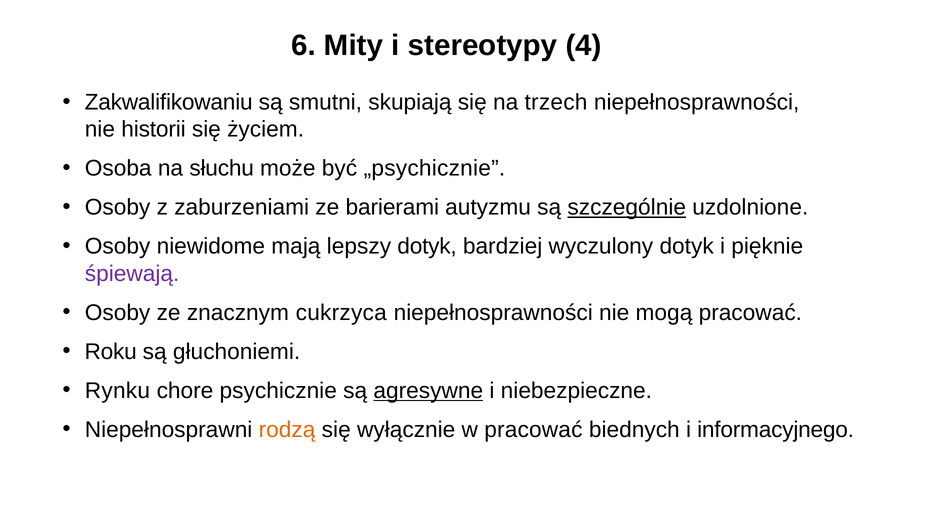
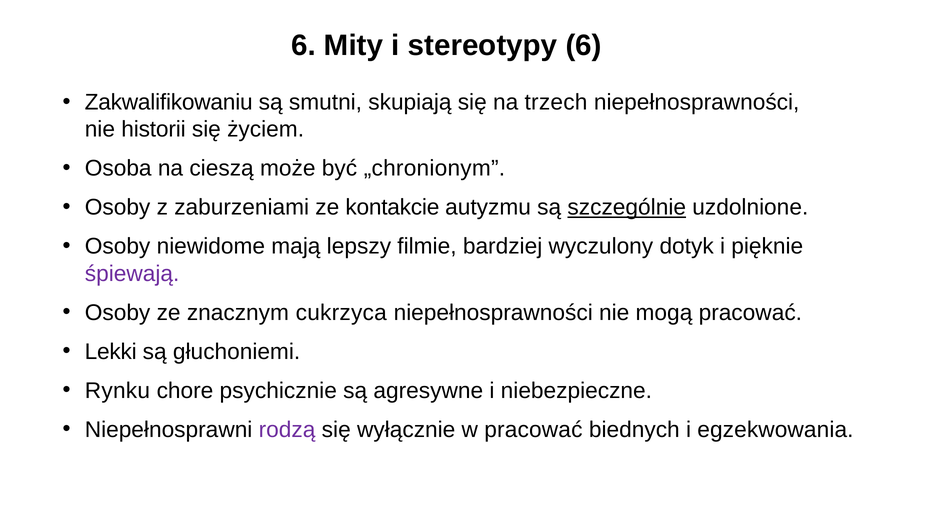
stereotypy 4: 4 -> 6 (584, 46)
słuchu: słuchu -> cieszą (222, 169)
„psychicznie: „psychicznie -> „chronionym (434, 169)
barierami: barierami -> kontakcie (392, 208)
lepszy dotyk: dotyk -> filmie (427, 247)
Roku: Roku -> Lekki (111, 352)
agresywne underline: present -> none (428, 391)
rodzą colour: orange -> purple (287, 430)
informacyjnego: informacyjnego -> egzekwowania (775, 430)
